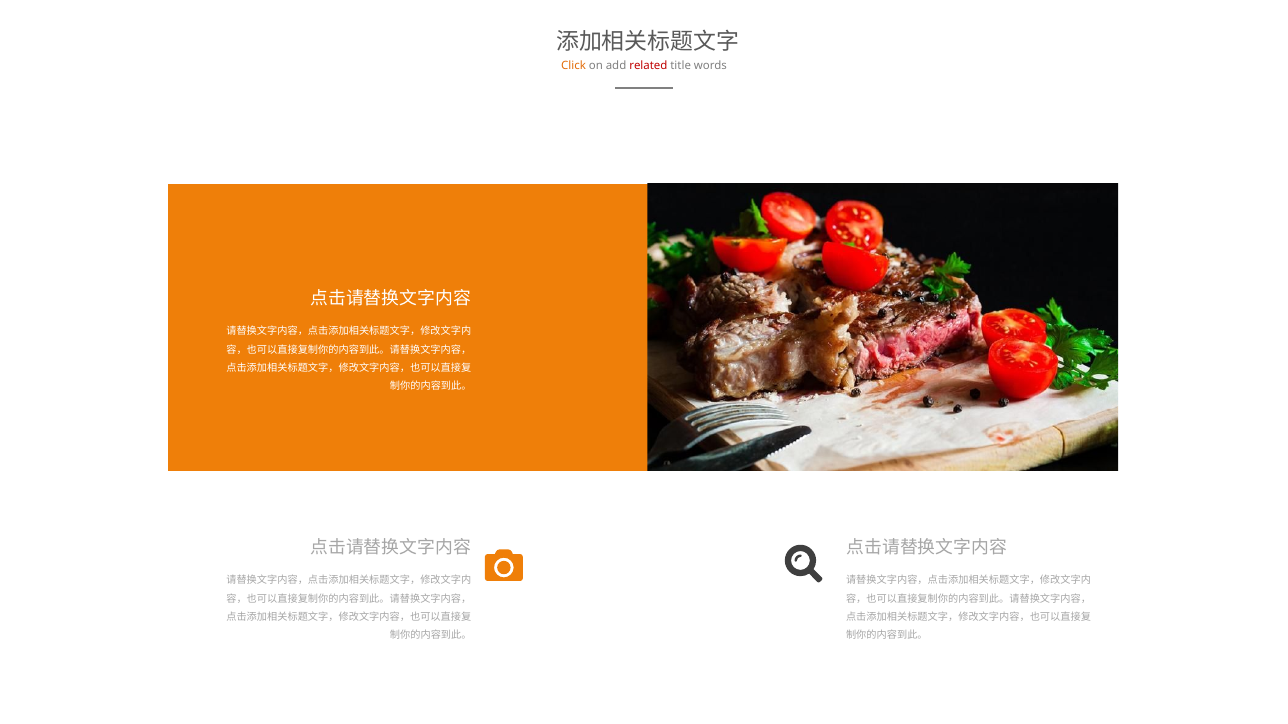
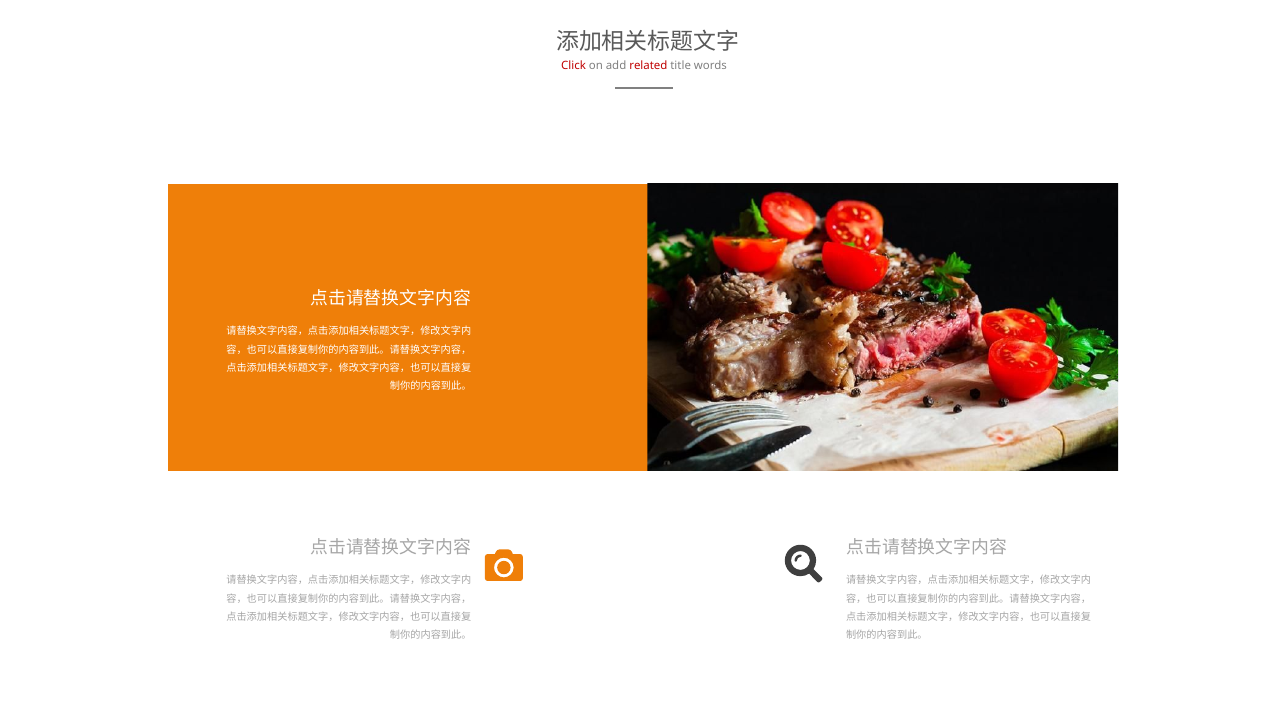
Click colour: orange -> red (574, 66)
